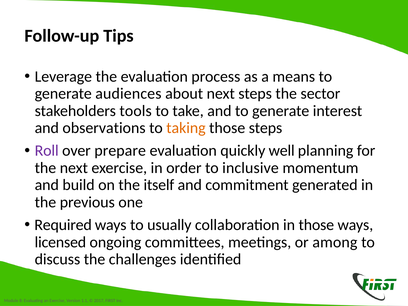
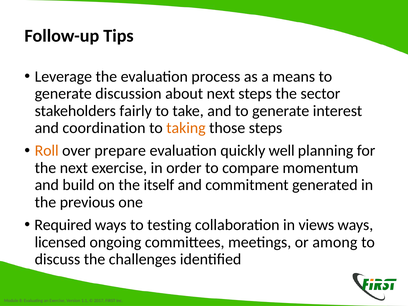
audiences: audiences -> discussion (128, 94)
tools: tools -> fairly (136, 111)
observations: observations -> coordination (104, 128)
Roll colour: purple -> orange (47, 151)
inclusive: inclusive -> compare (251, 168)
usually: usually -> testing (169, 225)
in those: those -> views (316, 225)
